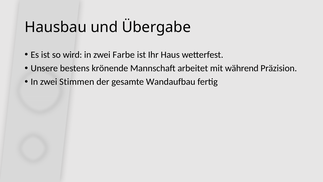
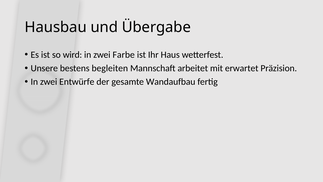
krönende: krönende -> begleiten (110, 68)
während: während -> erwartet (242, 68)
Stimmen: Stimmen -> Entwürfe (77, 82)
